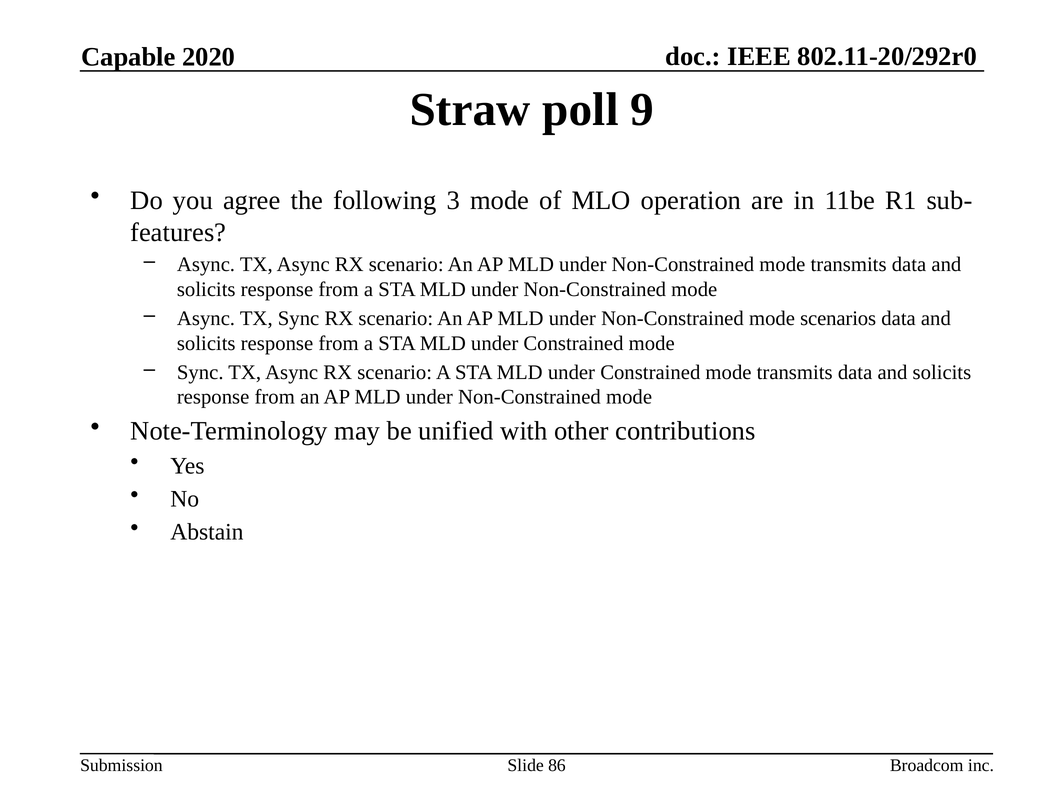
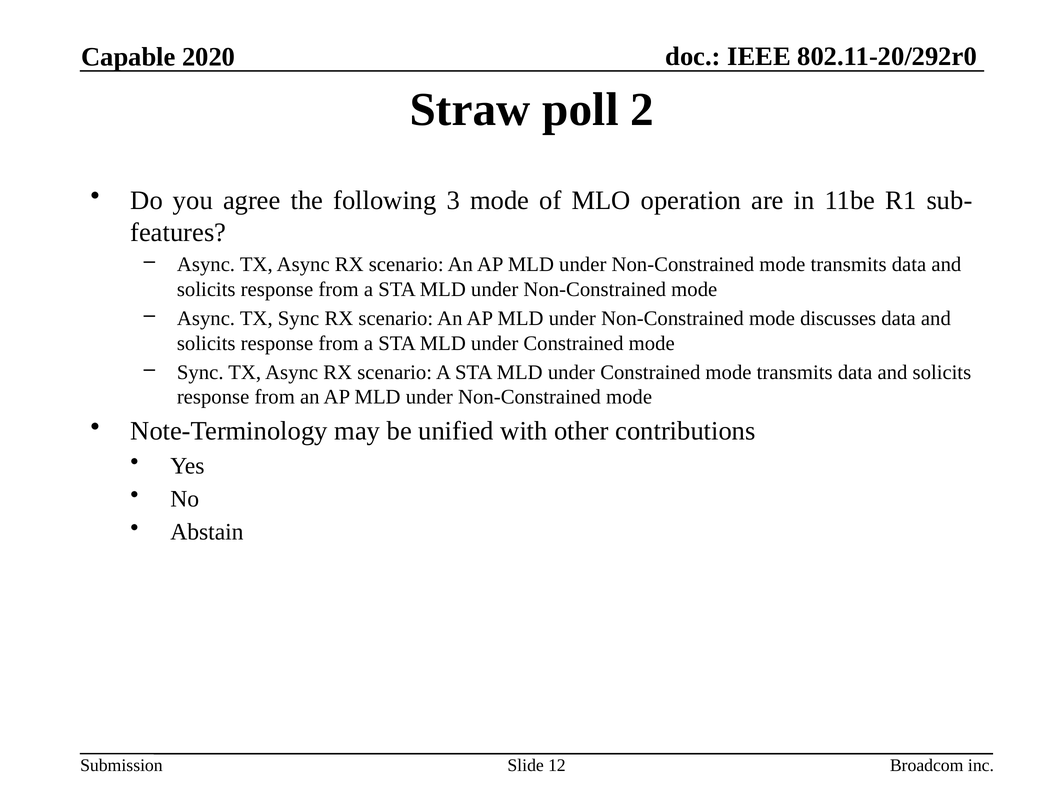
9: 9 -> 2 (642, 110)
scenarios: scenarios -> discusses (838, 318)
86: 86 -> 12 (557, 765)
